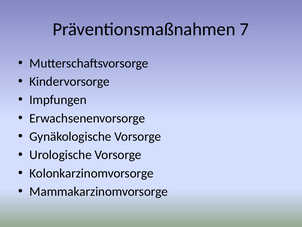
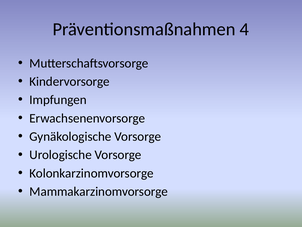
7: 7 -> 4 (244, 29)
